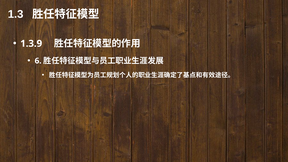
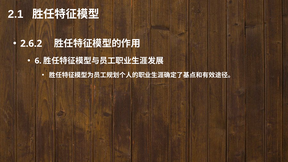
1.3: 1.3 -> 2.1 (16, 14)
1.3.9: 1.3.9 -> 2.6.2 (31, 44)
